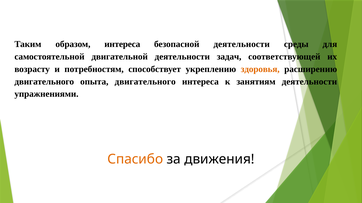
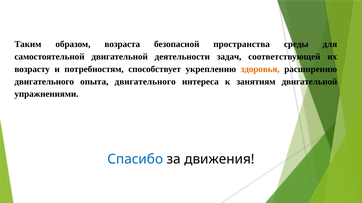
образом интереса: интереса -> возраста (122, 44)
безопасной деятельности: деятельности -> пространства (242, 44)
занятиям деятельности: деятельности -> двигательной (309, 82)
Спасибо colour: orange -> blue (135, 160)
